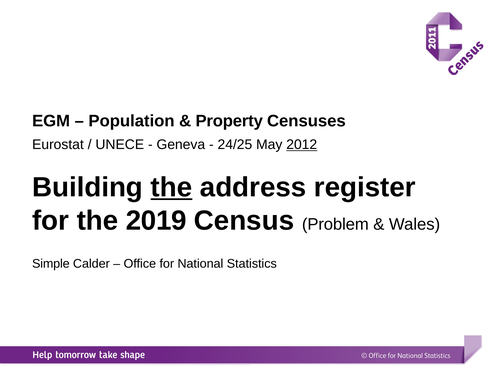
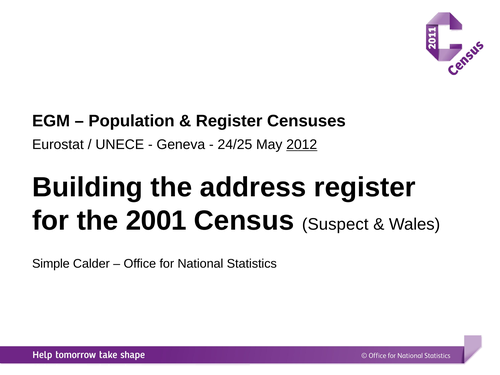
Property: Property -> Register (229, 121)
the underline: present -> none (171, 187)
2019: 2019 -> 2001 (156, 221)
Problem: Problem -> Suspect (335, 224)
